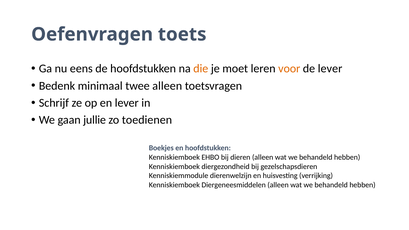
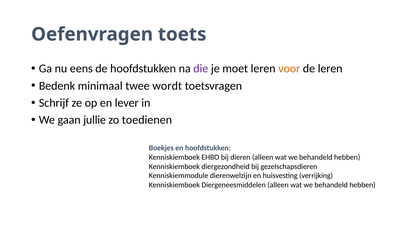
die colour: orange -> purple (201, 69)
de lever: lever -> leren (330, 69)
twee alleen: alleen -> wordt (167, 86)
